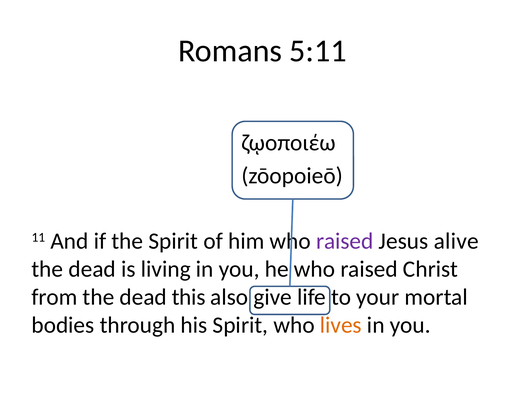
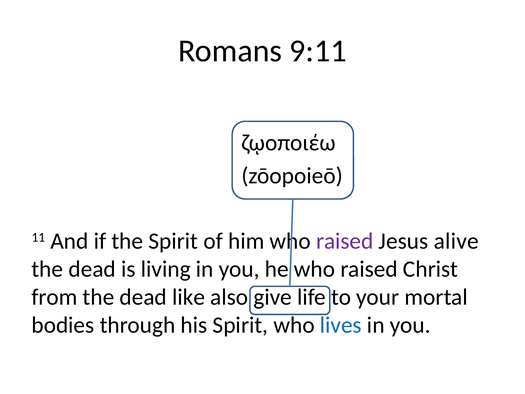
5:11: 5:11 -> 9:11 (318, 51)
this: this -> like (189, 297)
lives colour: orange -> blue (341, 325)
